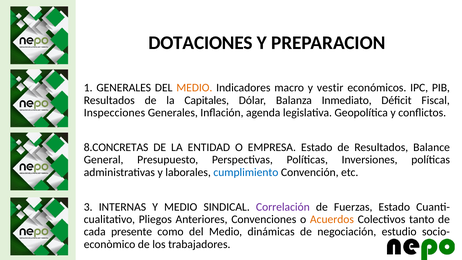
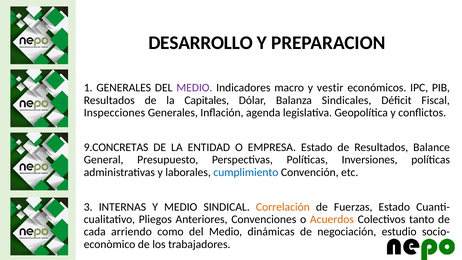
DOTACIONES: DOTACIONES -> DESARROLLO (201, 43)
MEDIO colour: orange -> purple (194, 88)
Inmediato: Inmediato -> Sindicales (347, 100)
8.CONCRETAS: 8.CONCRETAS -> 9.CONCRETAS (116, 147)
Correlación colour: purple -> orange (283, 207)
presente: presente -> arriendo (131, 232)
